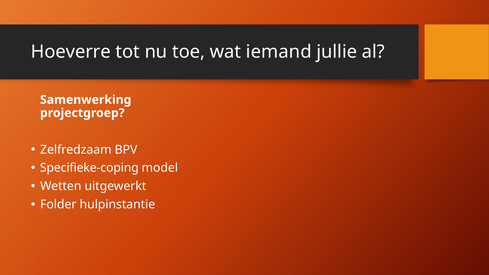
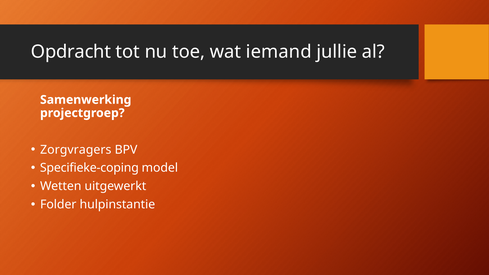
Hoeverre: Hoeverre -> Opdracht (71, 52)
Zelfredzaam: Zelfredzaam -> Zorgvragers (76, 150)
